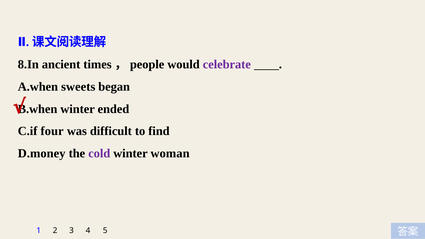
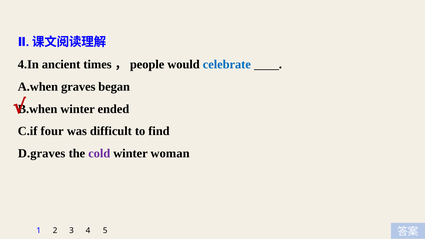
8.In: 8.In -> 4.In (28, 64)
celebrate colour: purple -> blue (227, 64)
sweets: sweets -> graves (78, 87)
D.money: D.money -> D.graves (42, 154)
